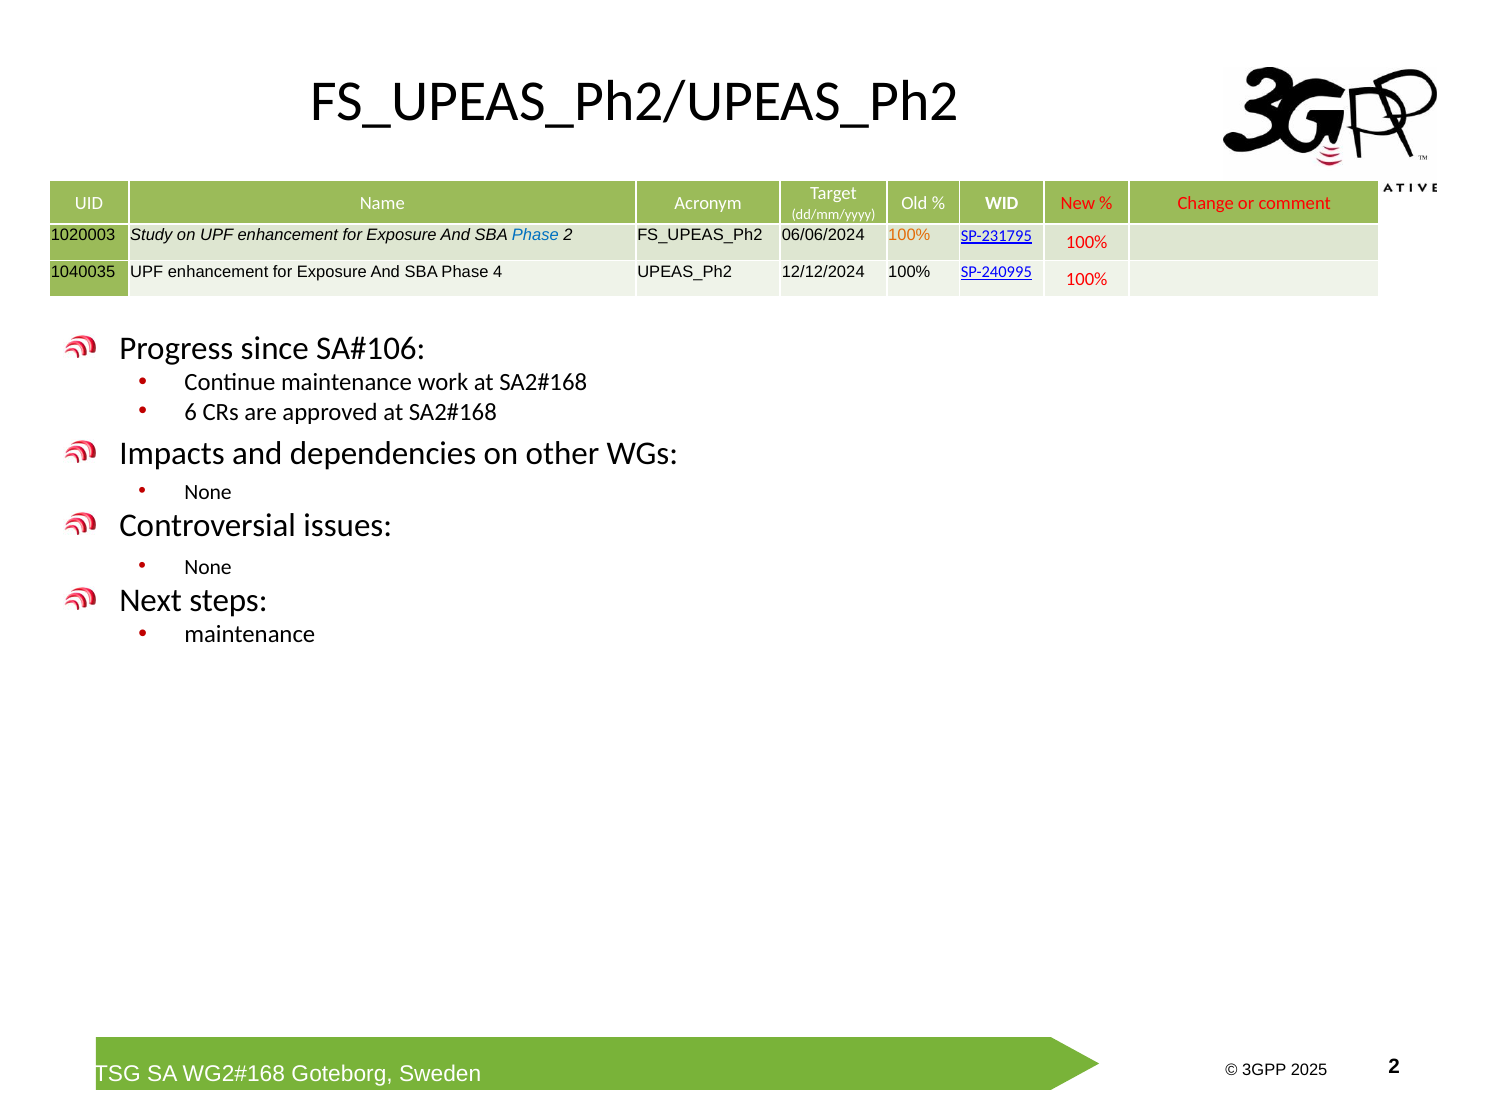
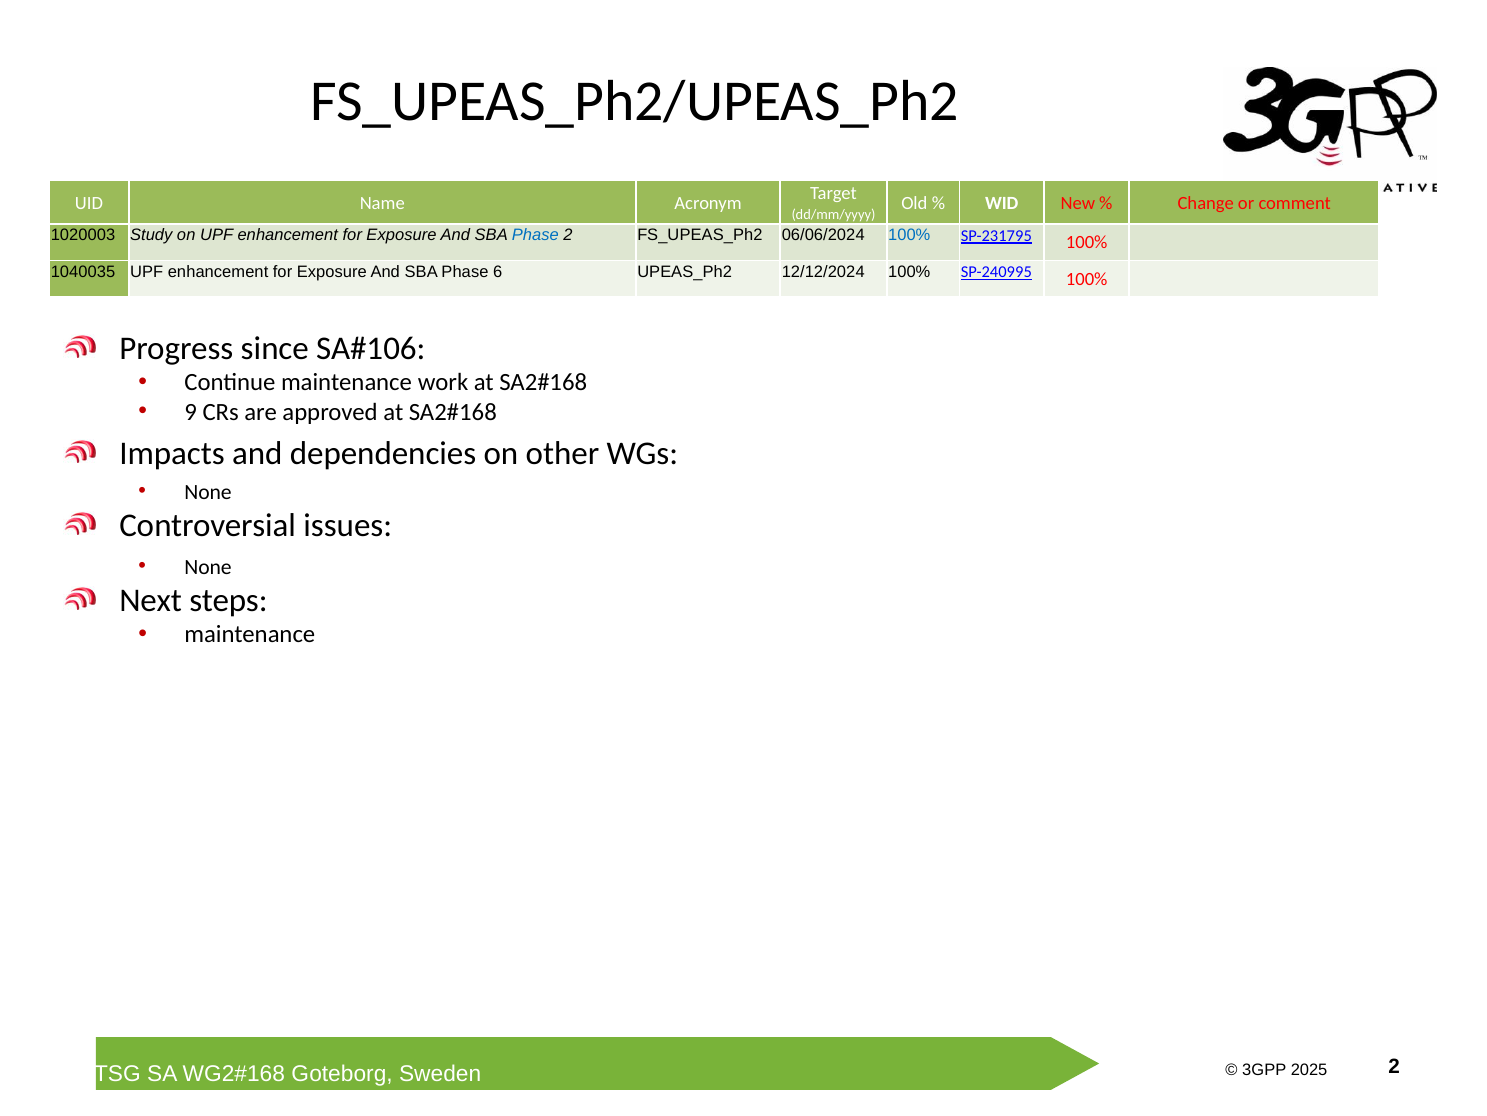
100% colour: orange -> blue (909, 235)
4: 4 -> 6 (498, 271)
6: 6 -> 9 (191, 412)
